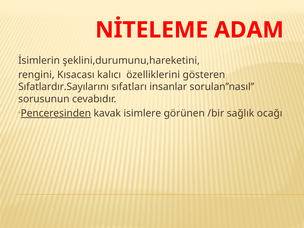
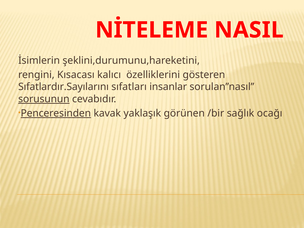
ADAM: ADAM -> NASIL (249, 30)
sorusunun underline: none -> present (44, 99)
isimlere: isimlere -> yaklaşık (142, 113)
